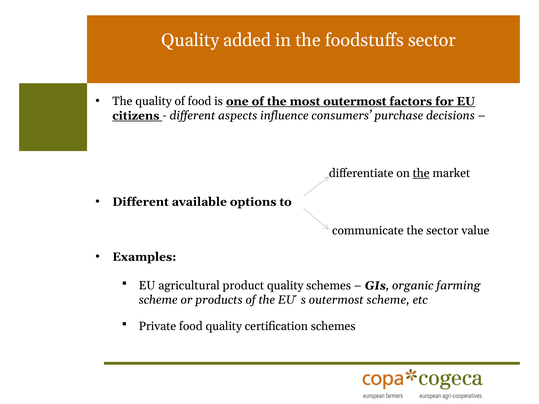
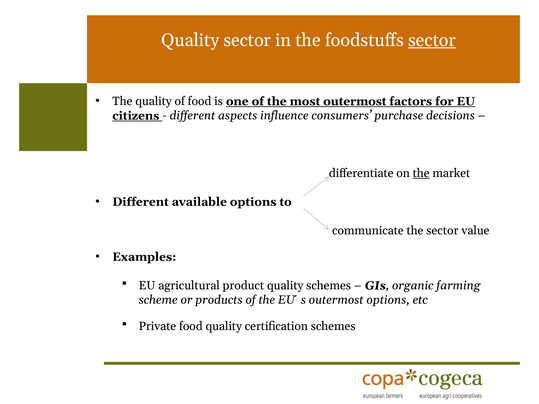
Quality added: added -> sector (247, 40)
sector underline: none -> present (432, 40)
outermost scheme: scheme -> options (388, 300)
